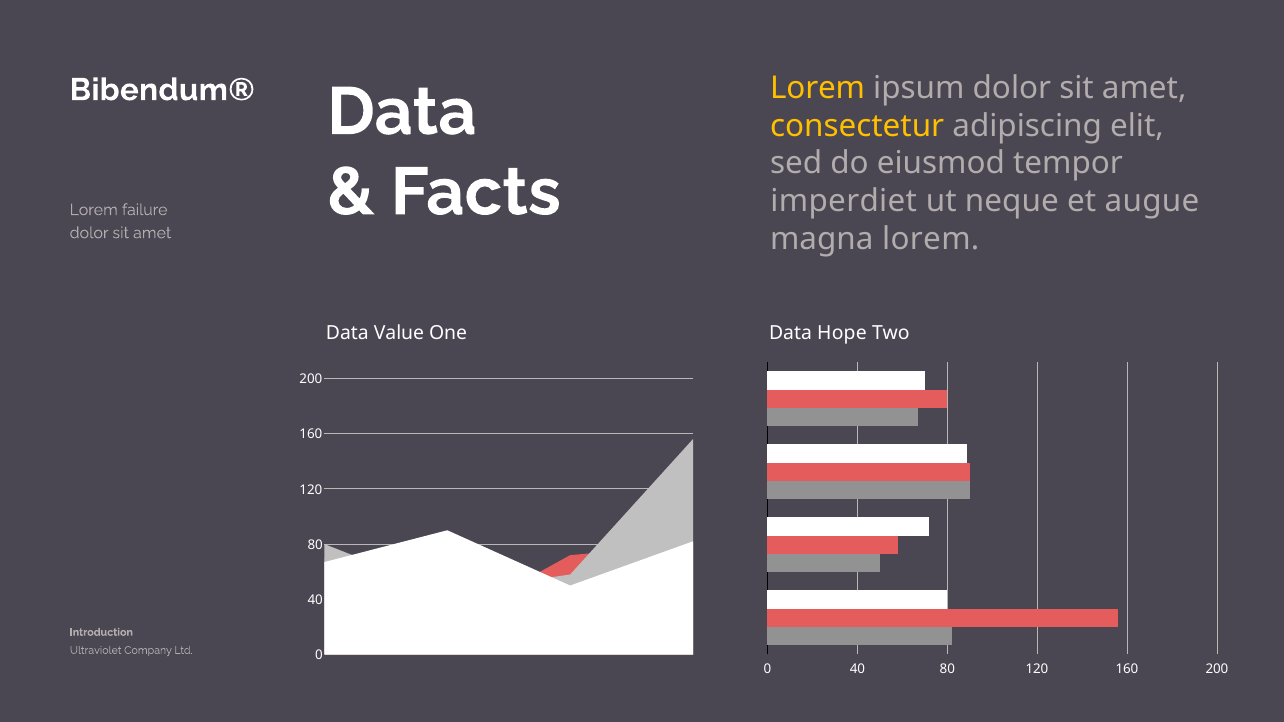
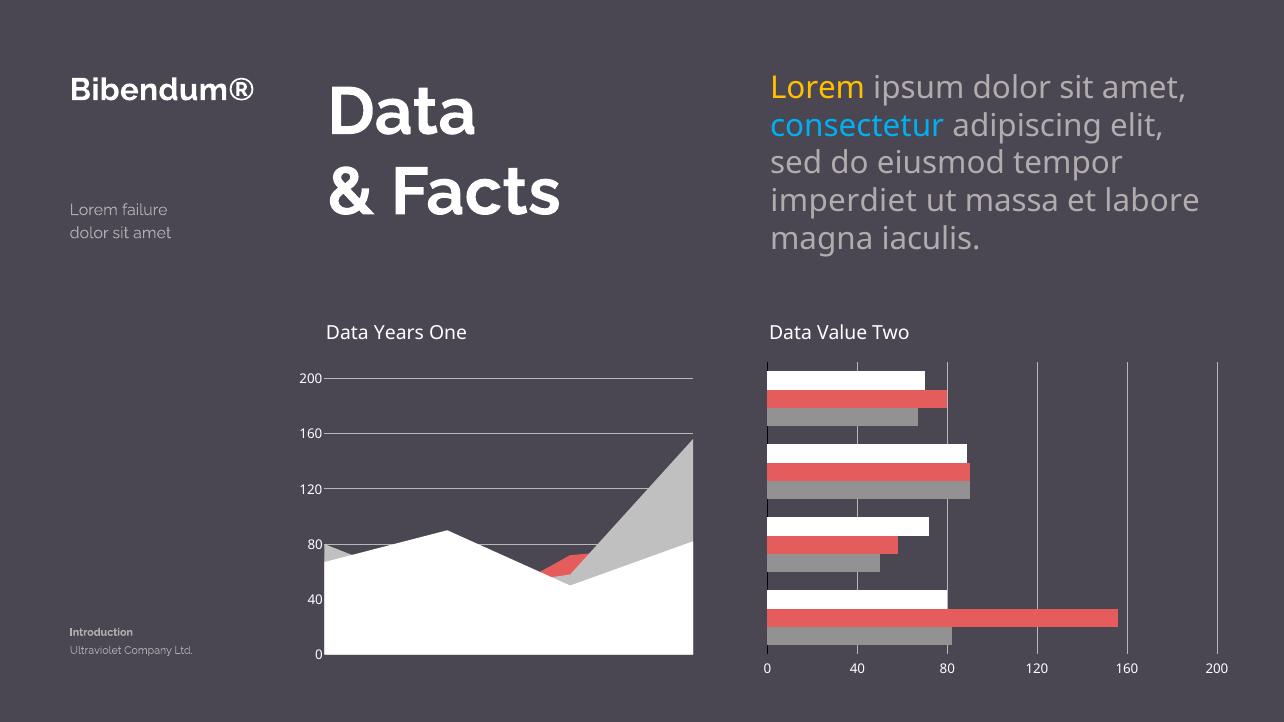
consectetur colour: yellow -> light blue (857, 126)
neque: neque -> massa (1012, 201)
augue: augue -> labore (1152, 201)
magna lorem: lorem -> iaculis (931, 239)
Value: Value -> Years (399, 334)
Hope: Hope -> Value (842, 334)
